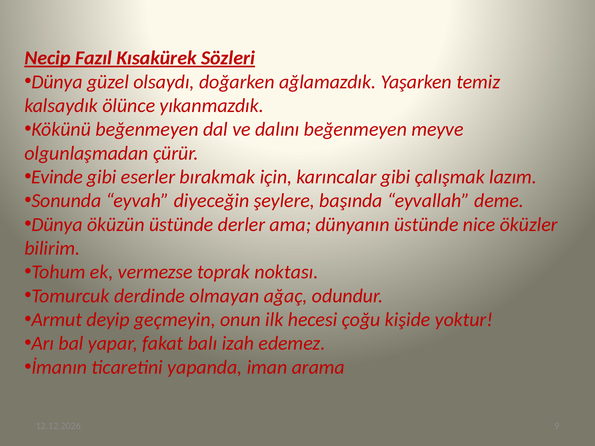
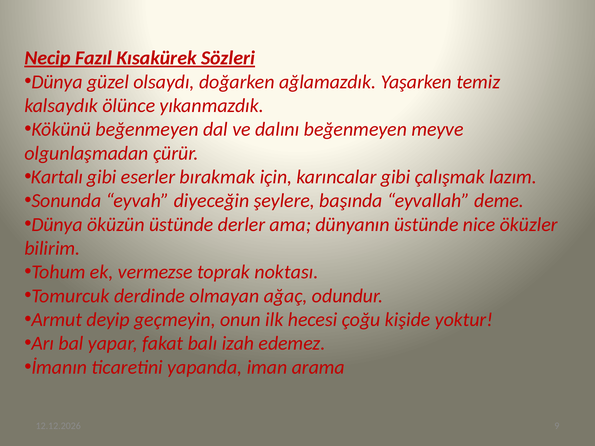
Evinde: Evinde -> Kartalı (57, 177)
